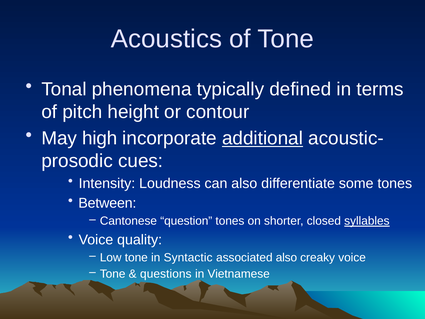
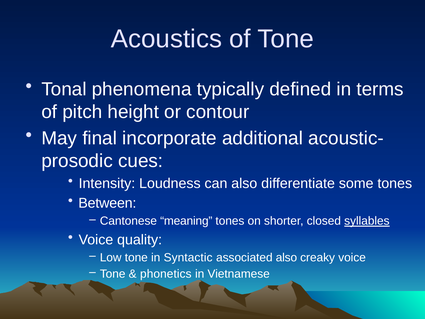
high: high -> final (100, 138)
additional underline: present -> none (263, 138)
question: question -> meaning (186, 221)
questions: questions -> phonetics (166, 274)
